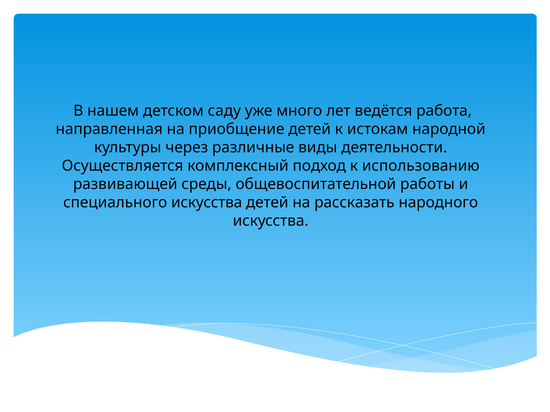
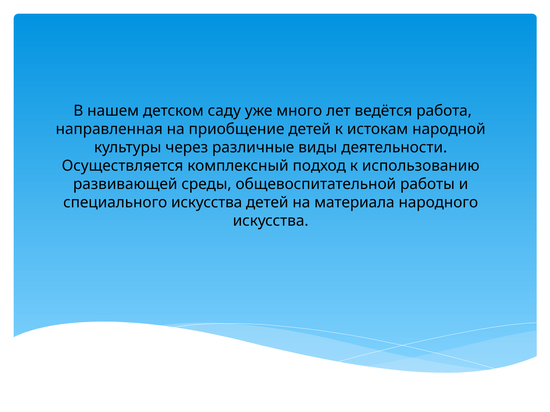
рассказать: рассказать -> материала (354, 203)
